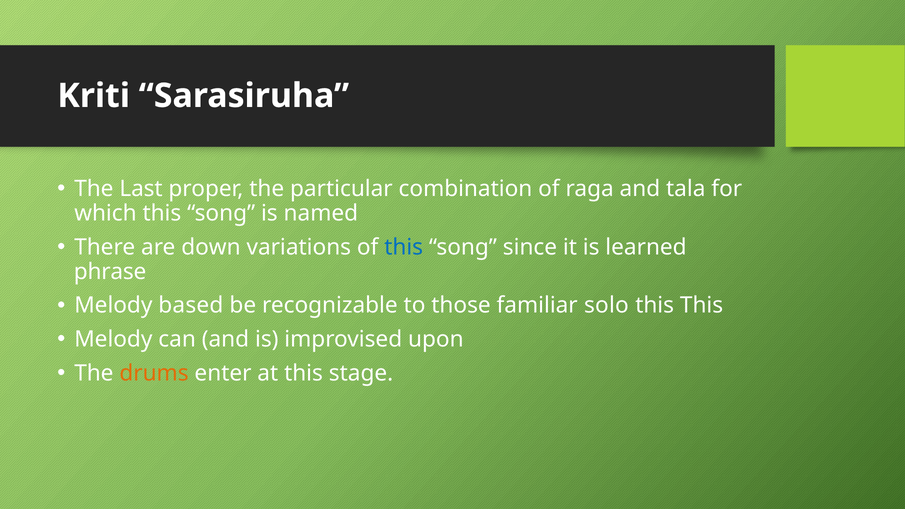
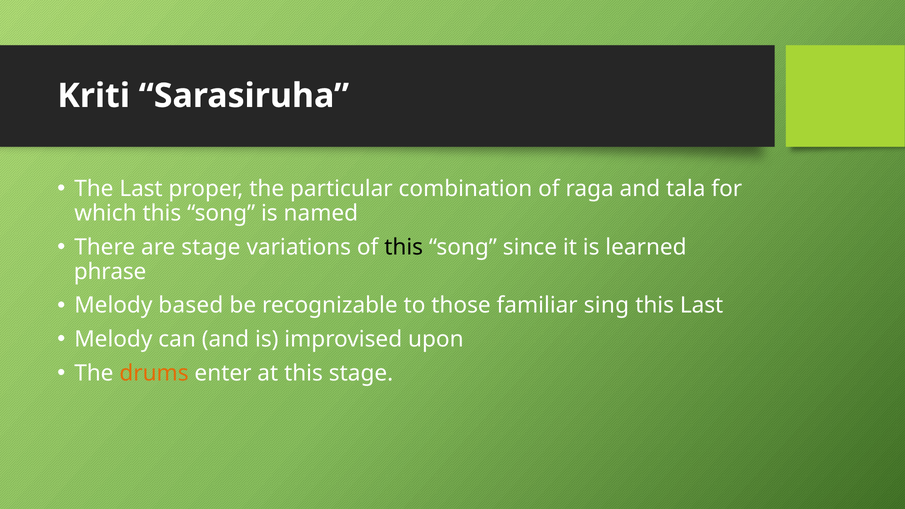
are down: down -> stage (211, 247)
this colour: blue -> black (404, 247)
solo: solo -> sing (606, 306)
this This: This -> Last (702, 306)
